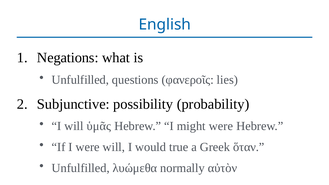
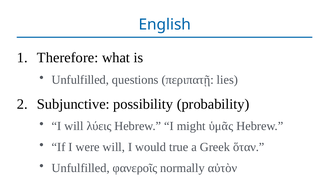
Negations: Negations -> Therefore (68, 58)
φανεροῖς: φανεροῖς -> περιπατῇ (188, 80)
ὑμᾶς: ὑμᾶς -> λύεις (99, 126)
might were: were -> ὑμᾶς (221, 126)
λυώμεθα: λυώμεθα -> φανεροῖς (135, 168)
